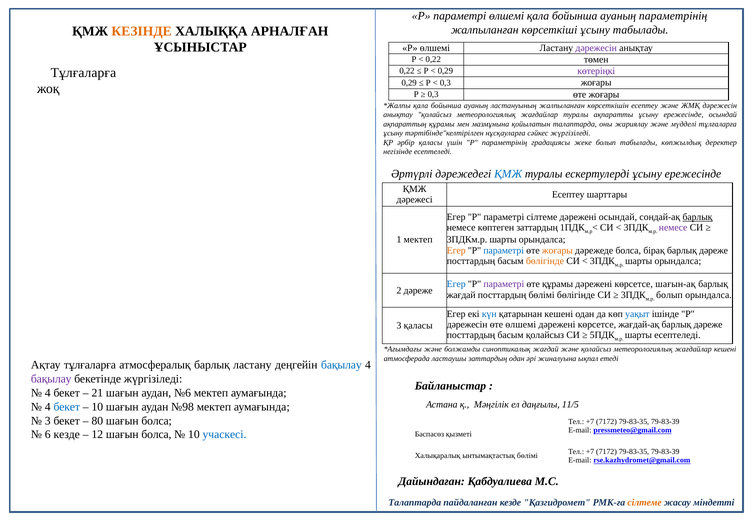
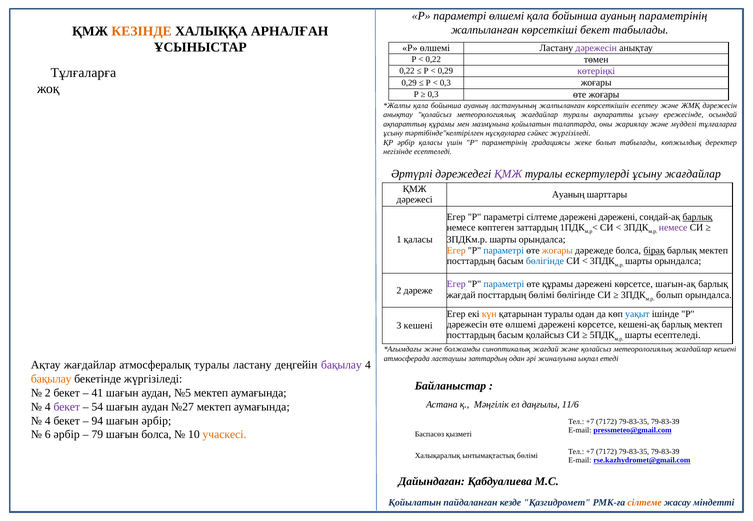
көрсеткіші ұсыну: ұсыну -> бекет (595, 30)
ҚМЖ colour: blue -> purple (508, 174)
ескертулерді ұсыну ережесінде: ережесінде -> жағдайлар (693, 174)
Есептеу: Есептеу -> Ауаның (568, 195)
дәрежені осындай: осындай -> дәрежені (618, 217)
1 мектеп: мектеп -> қаласы (418, 240)
бірақ underline: none -> present (654, 251)
дәреже: дәреже -> мектеп (714, 251)
бөлігінде colour: orange -> blue (545, 261)
Егер colour: blue -> purple (456, 284)
параметрі colour: purple -> blue (504, 284)
күн colour: blue -> orange (489, 314)
қатарынан кешені: кешені -> туралы (559, 314)
жағдай-ақ: жағдай-ақ -> кешені-ақ (639, 325)
дәреже: дәреже -> мектеп (708, 325)
3 қаласы: қаласы -> кешені (418, 326)
Ақтау тұлғаларға: тұлғаларға -> жағдайлар (90, 365)
атмосфералық барлық: барлық -> туралы (212, 365)
бақылау colour: blue -> purple (341, 365)
бақылау colour: purple -> orange (51, 379)
4: 4 -> 2 (48, 393)
21: 21 -> 41 (97, 393)
№6: №6 -> №5 (183, 393)
11/5: 11/5 -> 11/6 (570, 405)
бекет colour: blue -> purple (67, 407)
10: 10 -> 54 (97, 407)
№98: №98 -> №27 (183, 407)
3: 3 -> 4 (48, 421)
80: 80 -> 94 (97, 421)
болса: болса -> әрбір (157, 421)
6 кезде: кезде -> әрбір (67, 435)
12: 12 -> 79 (97, 435)
учаскесі colour: blue -> orange (224, 435)
Талаптарда: Талаптарда -> Қойылатын (415, 503)
